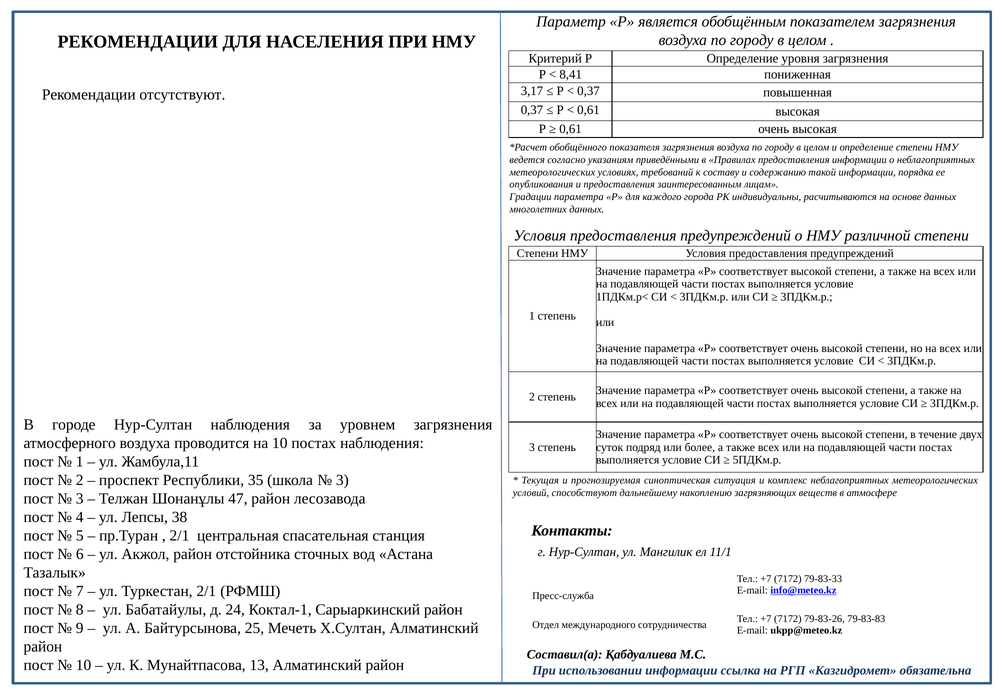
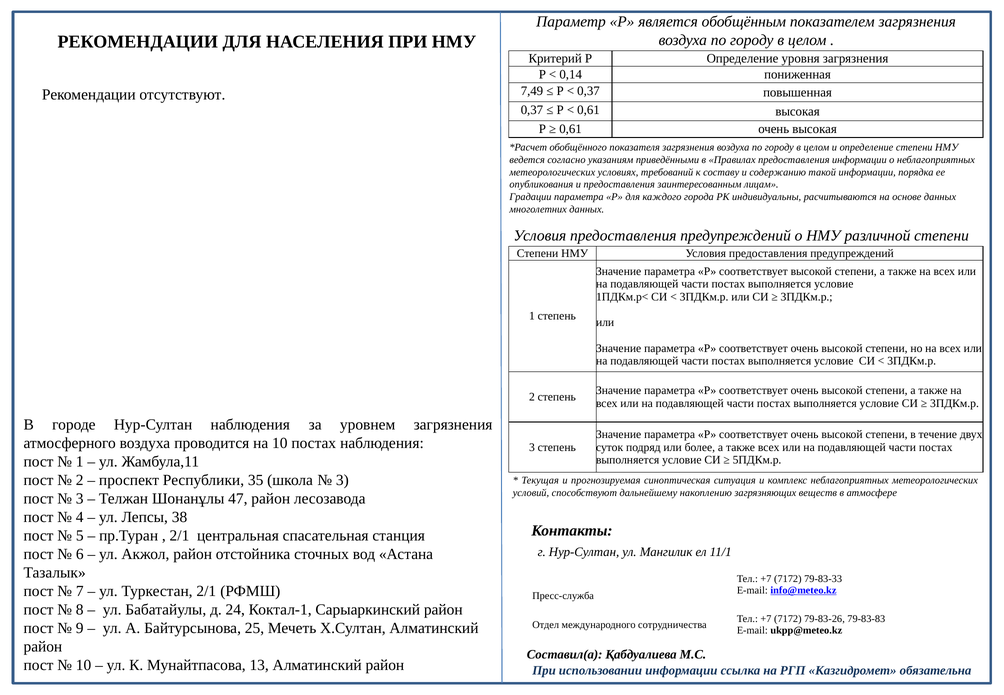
8,41: 8,41 -> 0,14 (571, 74)
3,17: 3,17 -> 7,49 (532, 91)
